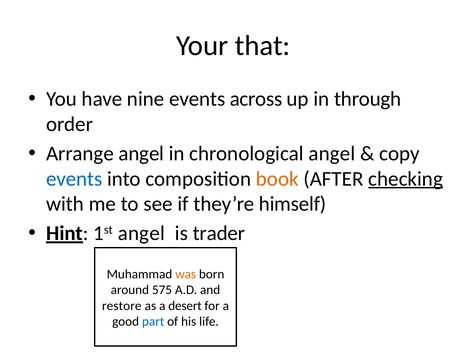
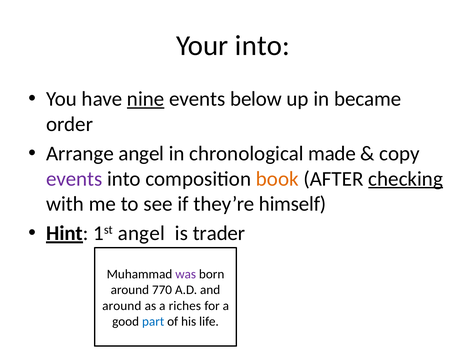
Your that: that -> into (262, 46)
nine underline: none -> present (146, 99)
across: across -> below (256, 99)
through: through -> became (368, 99)
chronological angel: angel -> made (332, 154)
events colour: blue -> purple (74, 179)
was colour: orange -> purple (186, 275)
575: 575 -> 770 (162, 291)
restore: restore -> around (122, 306)
desert: desert -> riches (185, 306)
